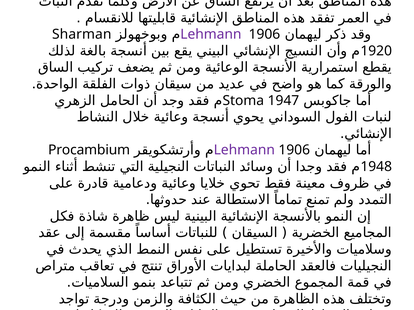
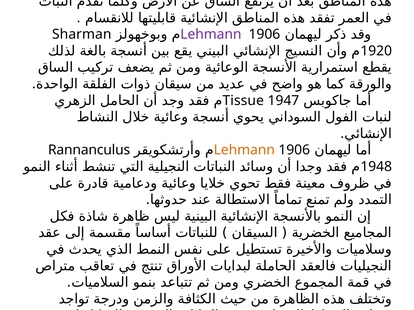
Stoma: Stoma -> Tissue (243, 101)
Procambium: Procambium -> Rannanculus (89, 150)
Lehmann colour: purple -> orange (244, 150)
